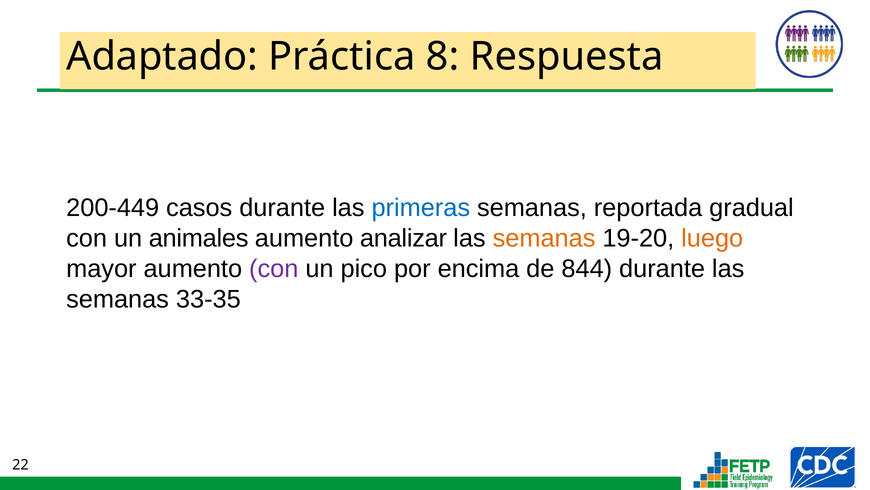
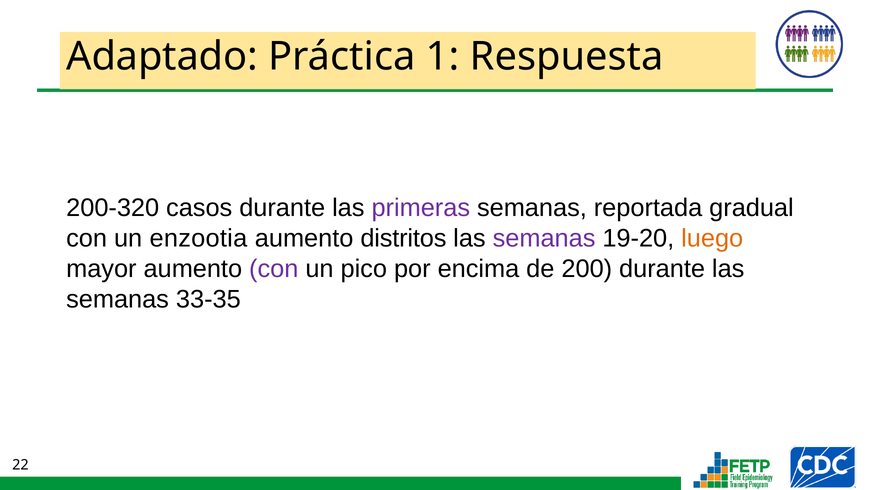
8: 8 -> 1 (443, 56)
200-449: 200-449 -> 200-320 (113, 207)
primeras colour: blue -> purple (421, 207)
animales: animales -> enzootia (198, 238)
analizar: analizar -> distritos (403, 238)
semanas colour: orange -> purple (544, 238)
844: 844 -> 200 (587, 268)
